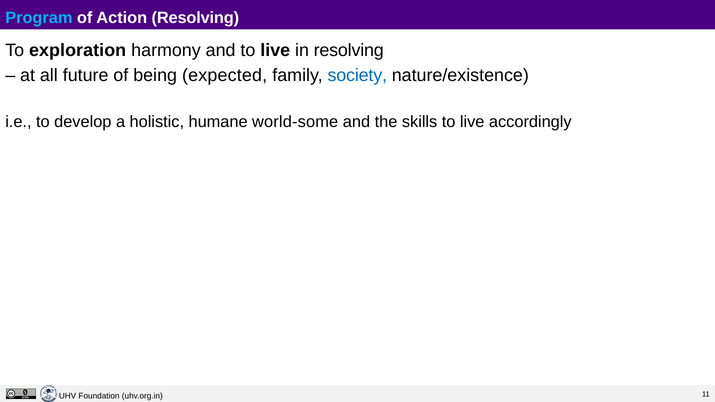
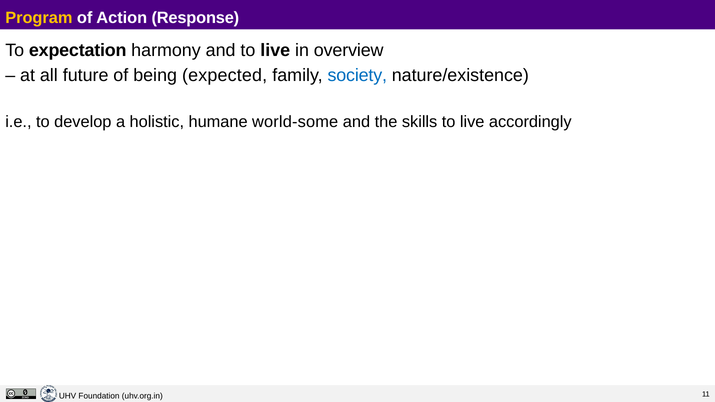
Program colour: light blue -> yellow (39, 18)
Action Resolving: Resolving -> Response (195, 18)
exploration: exploration -> expectation (78, 50)
in resolving: resolving -> overview (349, 50)
